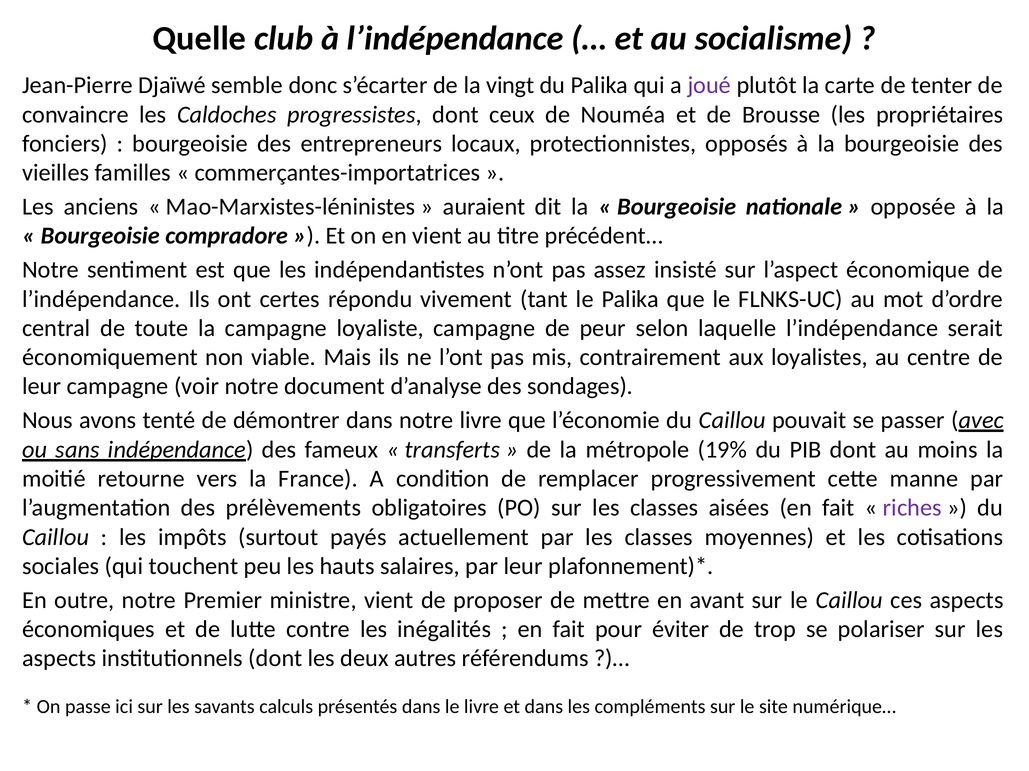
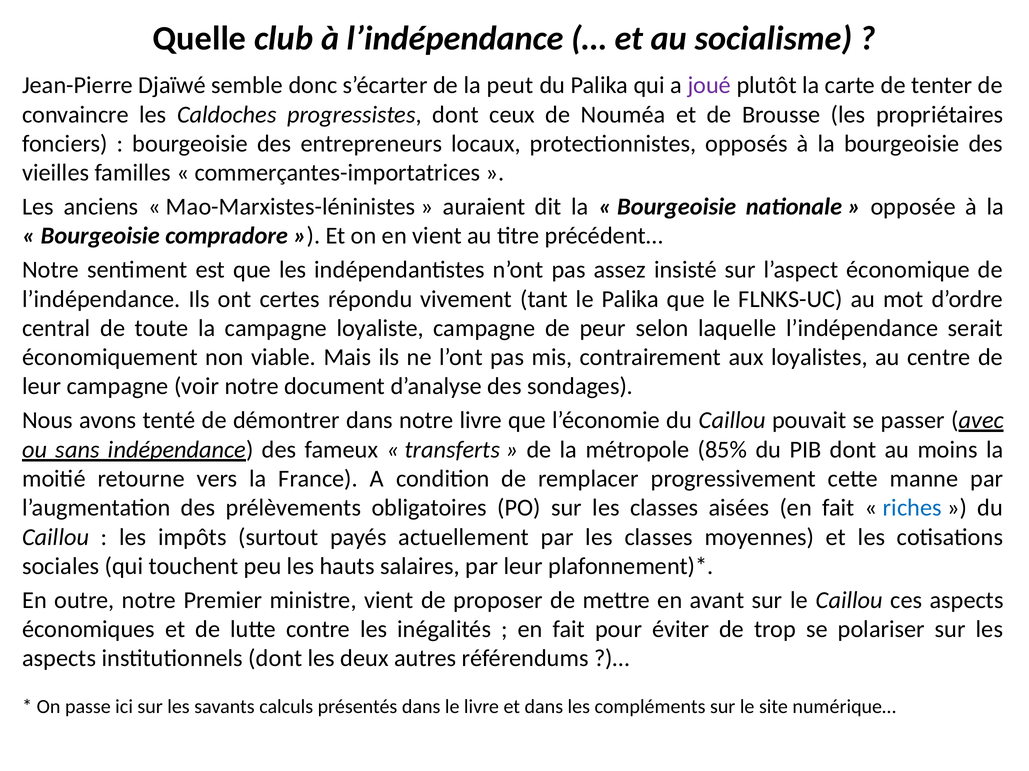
vingt: vingt -> peut (510, 85)
19%: 19% -> 85% (722, 450)
riches colour: purple -> blue (912, 508)
